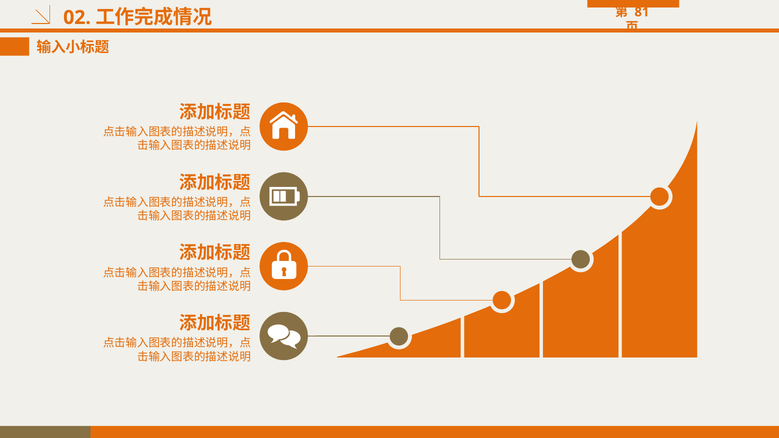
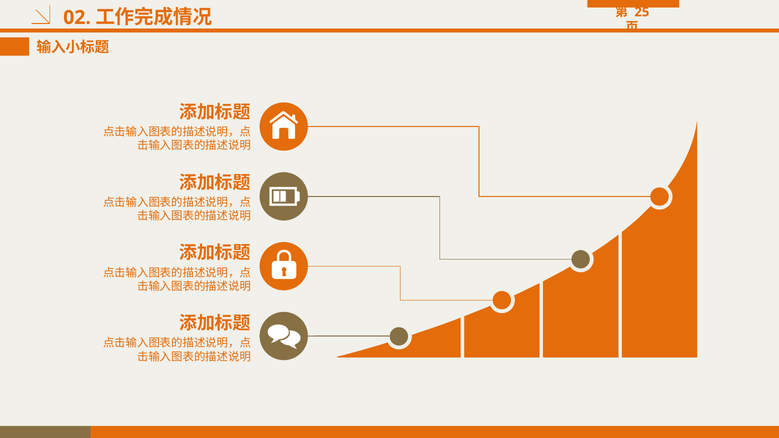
81: 81 -> 25 (642, 12)
